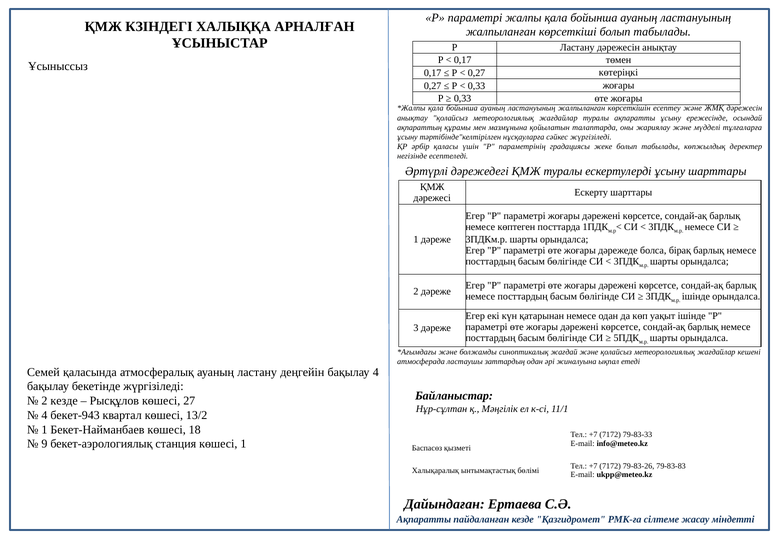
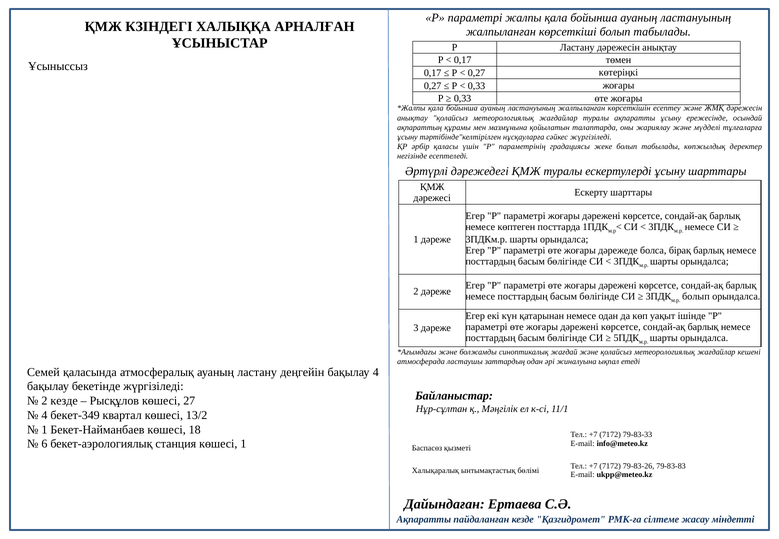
ішінде: ішінде -> болып (696, 297)
бекет-943: бекет-943 -> бекет-349 (75, 415)
9: 9 -> 6 (44, 444)
